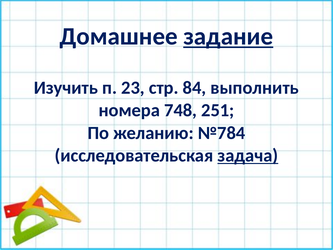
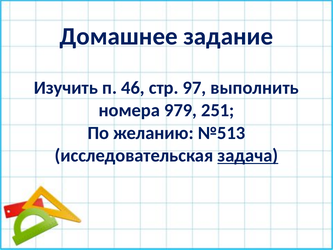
задание underline: present -> none (228, 36)
23: 23 -> 46 (133, 88)
84: 84 -> 97 (194, 88)
748: 748 -> 979 (181, 110)
№784: №784 -> №513 (222, 133)
